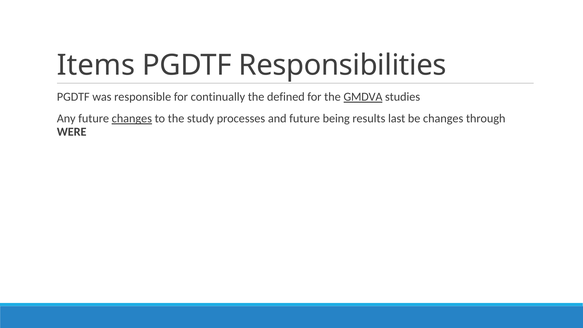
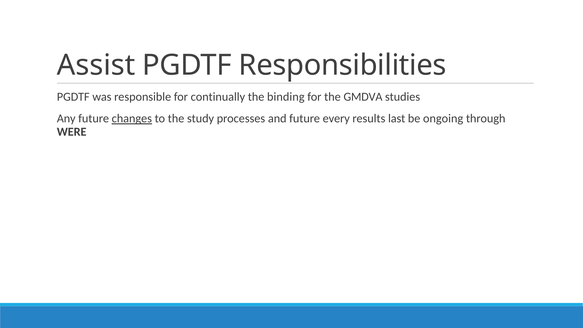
Items: Items -> Assist (96, 65)
defined: defined -> binding (286, 97)
GMDVA underline: present -> none (363, 97)
being: being -> every (336, 119)
be changes: changes -> ongoing (443, 119)
